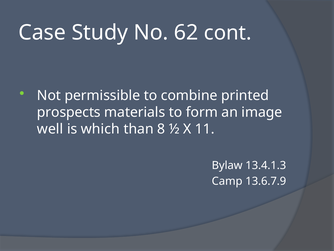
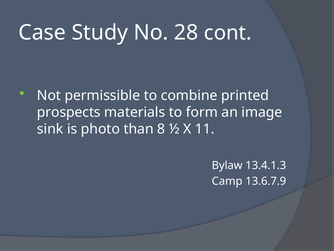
62: 62 -> 28 (186, 32)
well: well -> sink (50, 129)
which: which -> photo (100, 129)
